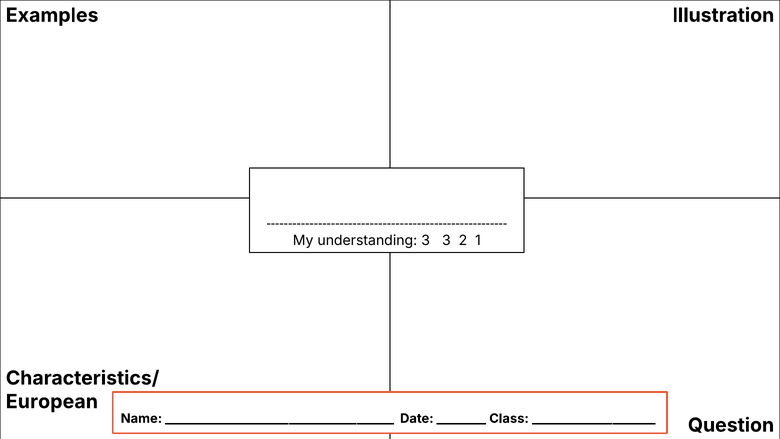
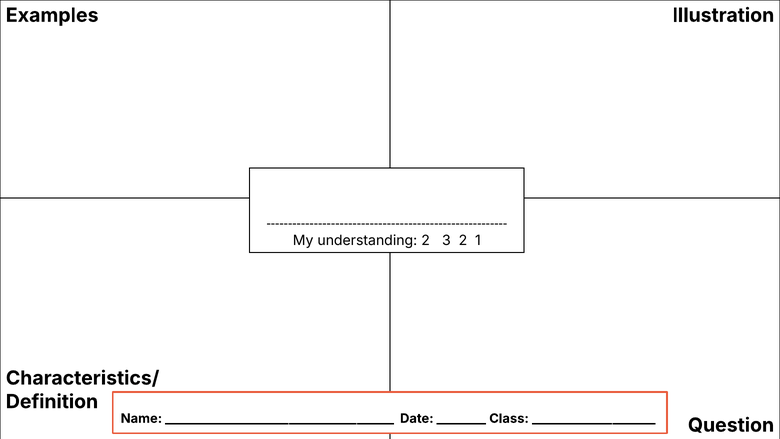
understanding 3: 3 -> 2 (426, 240)
European: European -> Definition (52, 401)
